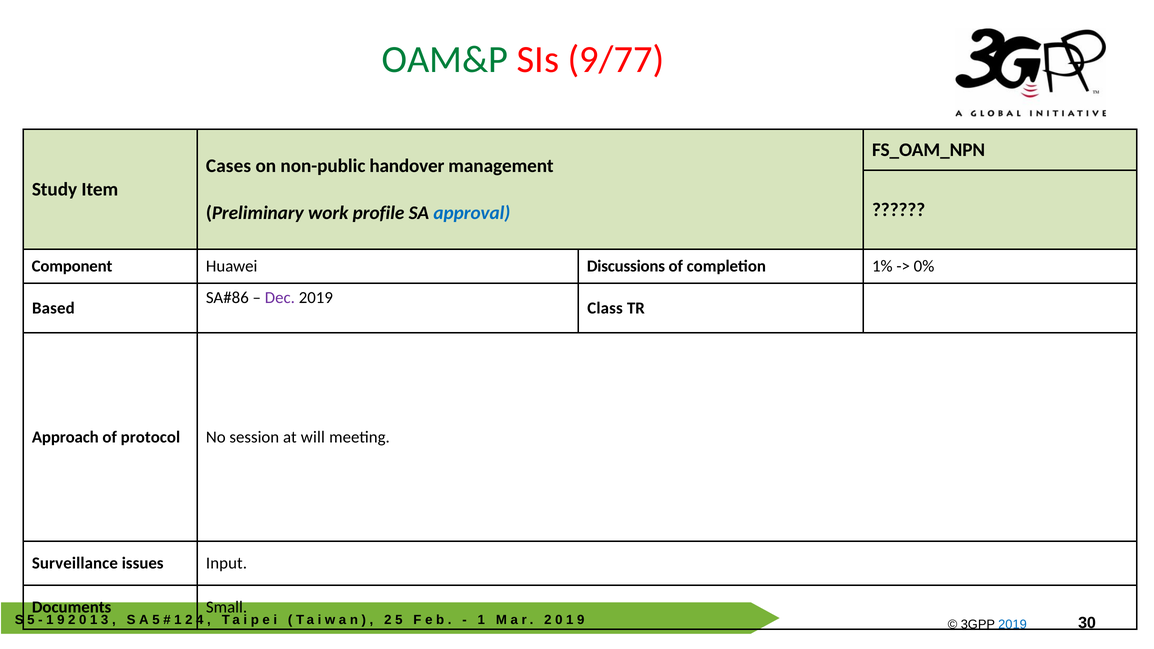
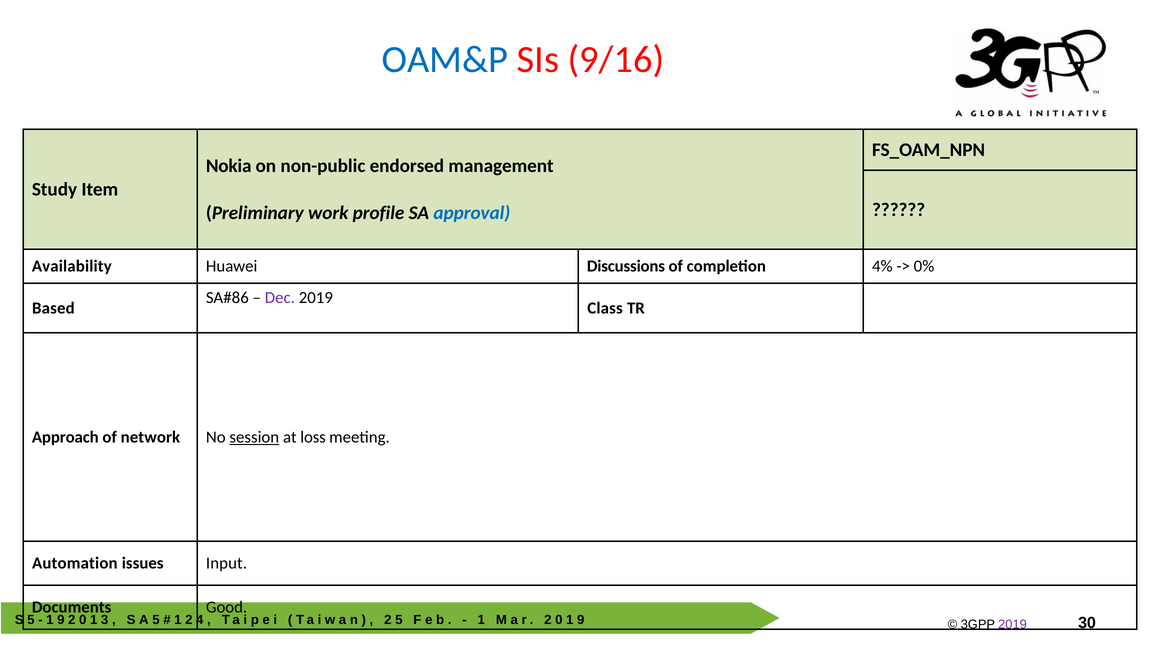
OAM&P colour: green -> blue (445, 60)
9/77: 9/77 -> 9/16 (616, 60)
Cases: Cases -> Nokia (229, 166)
handover: handover -> endorsed (407, 166)
Component: Component -> Availability (72, 266)
1%: 1% -> 4% (882, 266)
protocol: protocol -> network (150, 437)
session underline: none -> present (254, 437)
will: will -> loss (313, 437)
Surveillance: Surveillance -> Automation (75, 564)
Small: Small -> Good (227, 608)
2019 colour: blue -> purple (1013, 625)
